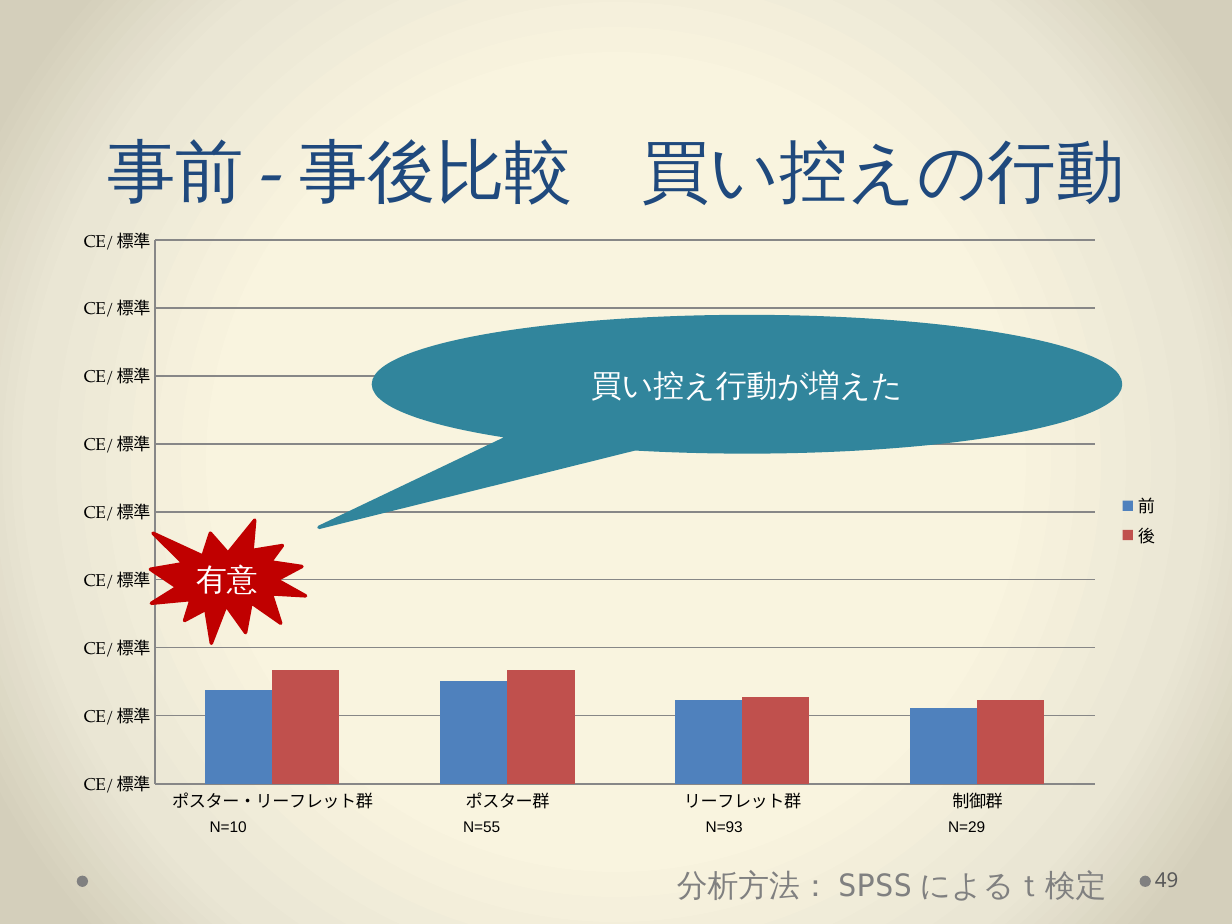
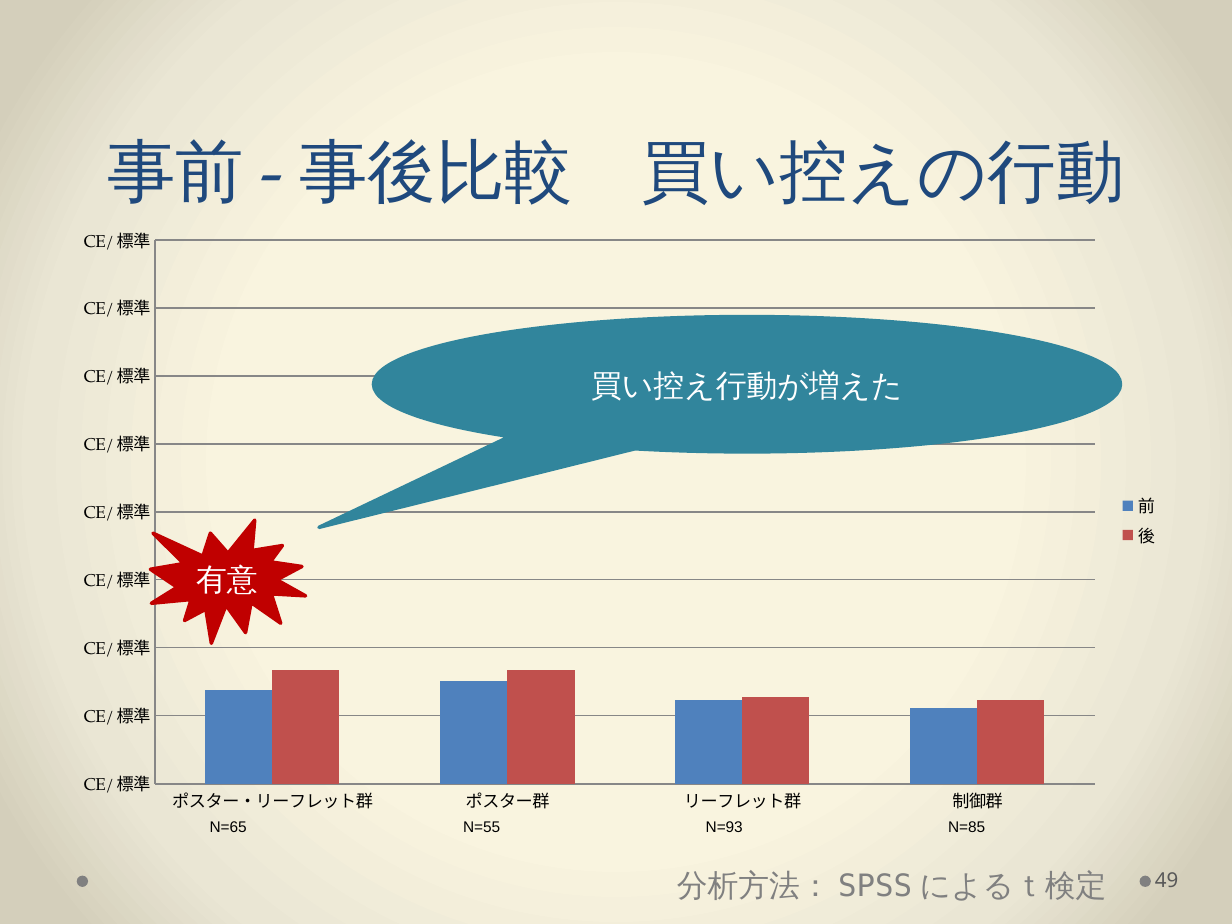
N=10: N=10 -> N=65 (228, 828)
N=29: N=29 -> N=85 (967, 828)
